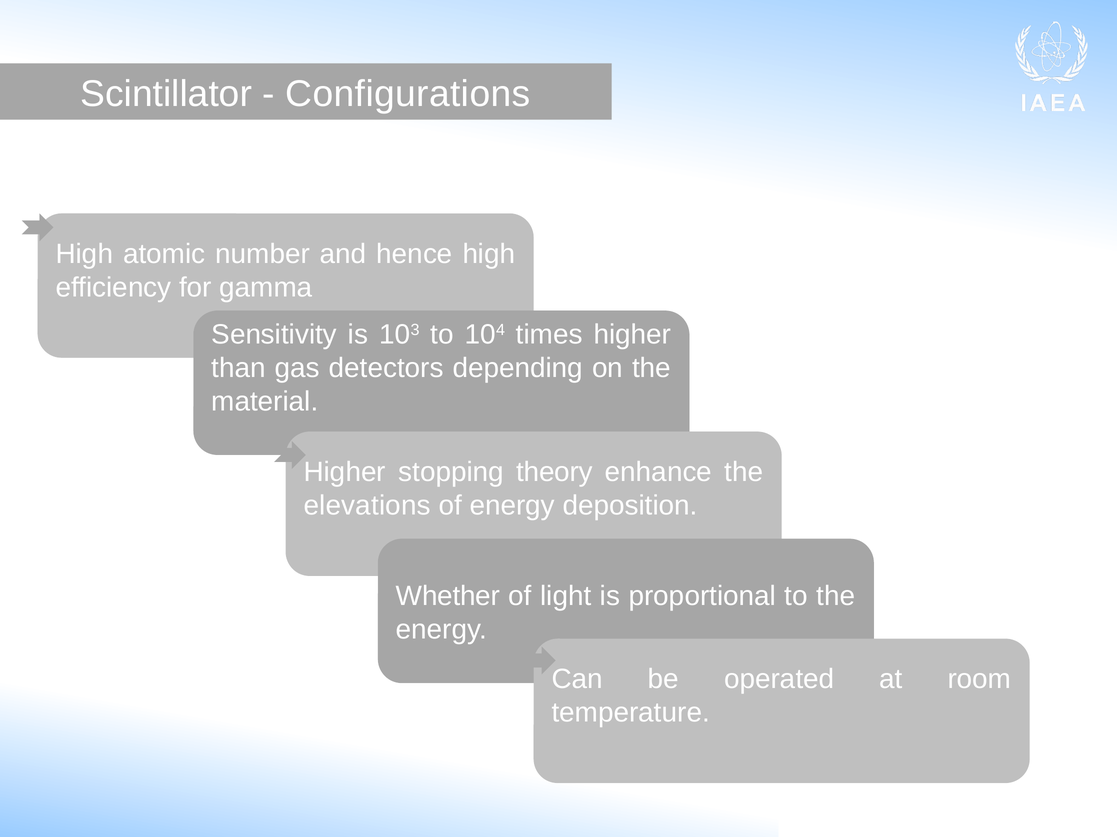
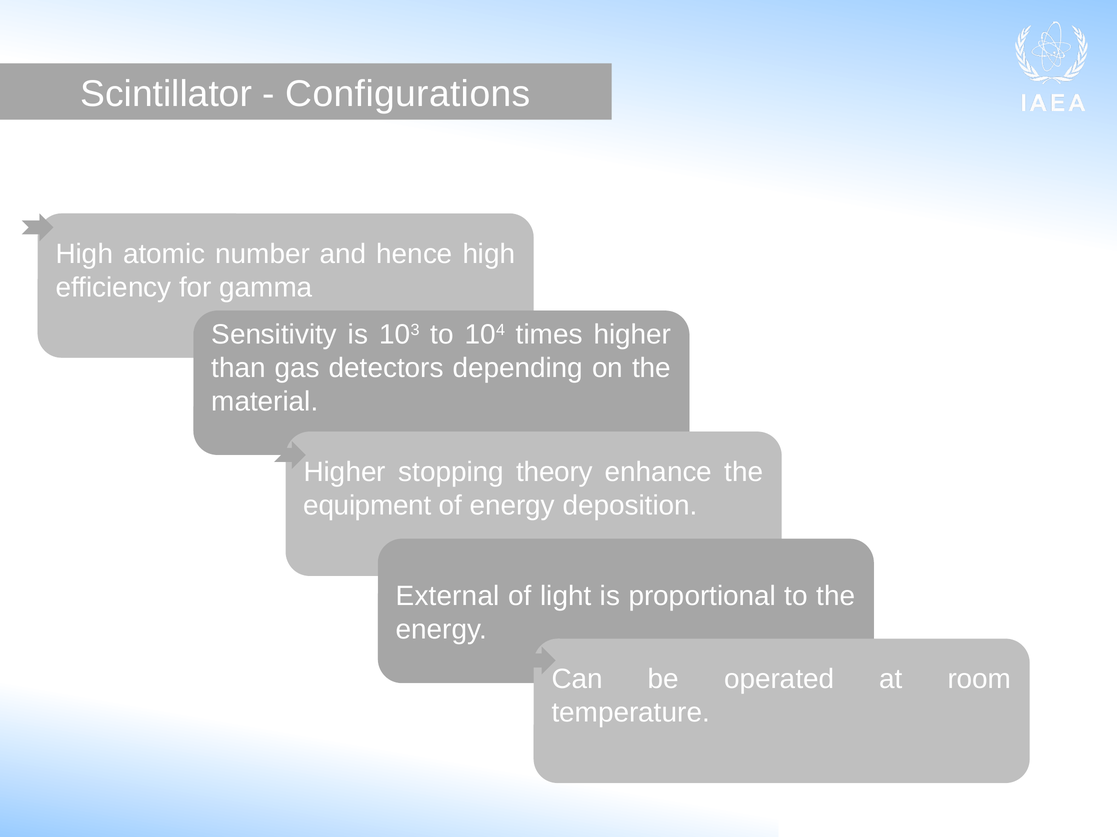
elevations: elevations -> equipment (367, 506)
Whether: Whether -> External (448, 597)
